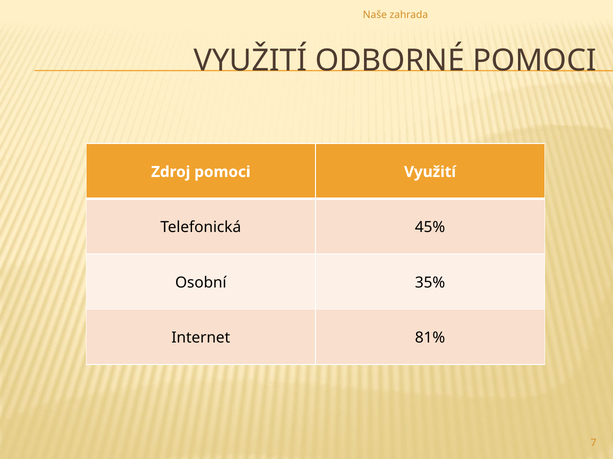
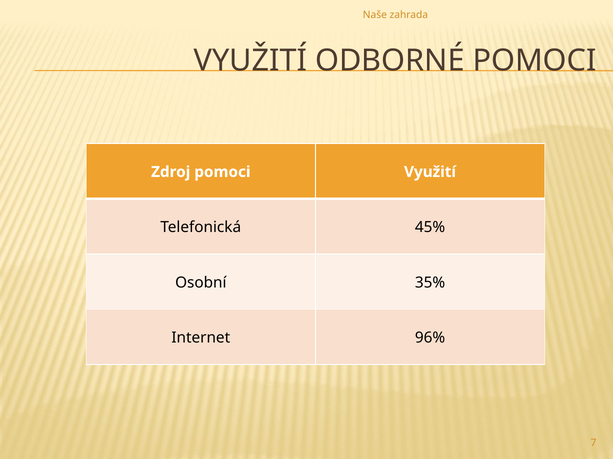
81%: 81% -> 96% (430, 338)
